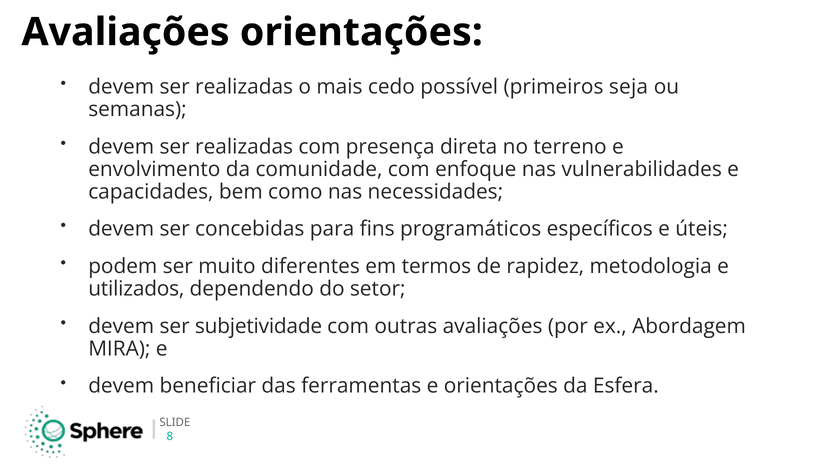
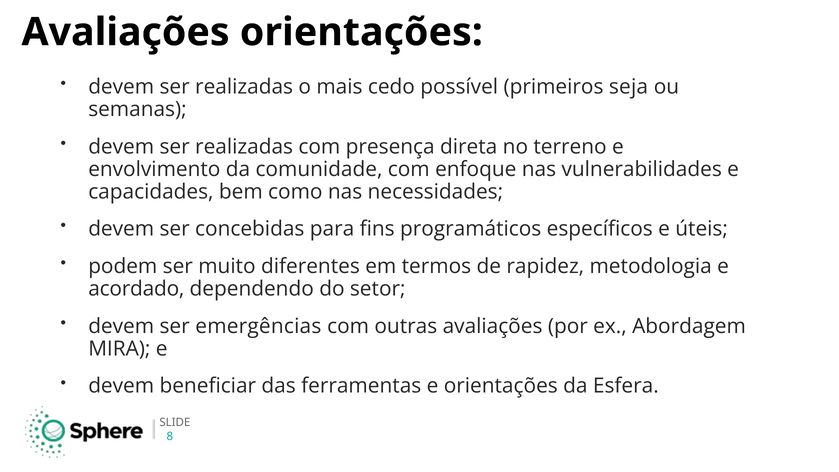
utilizados: utilizados -> acordado (136, 289)
subjetividade: subjetividade -> emergências (258, 326)
